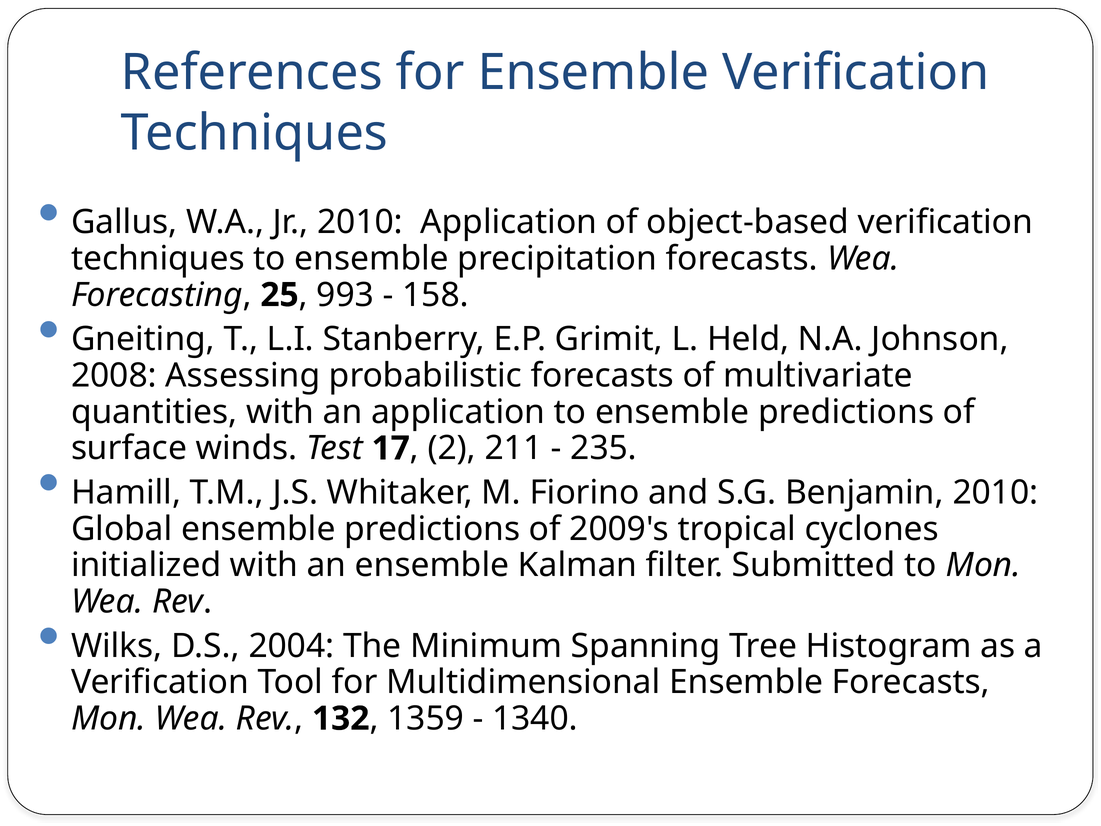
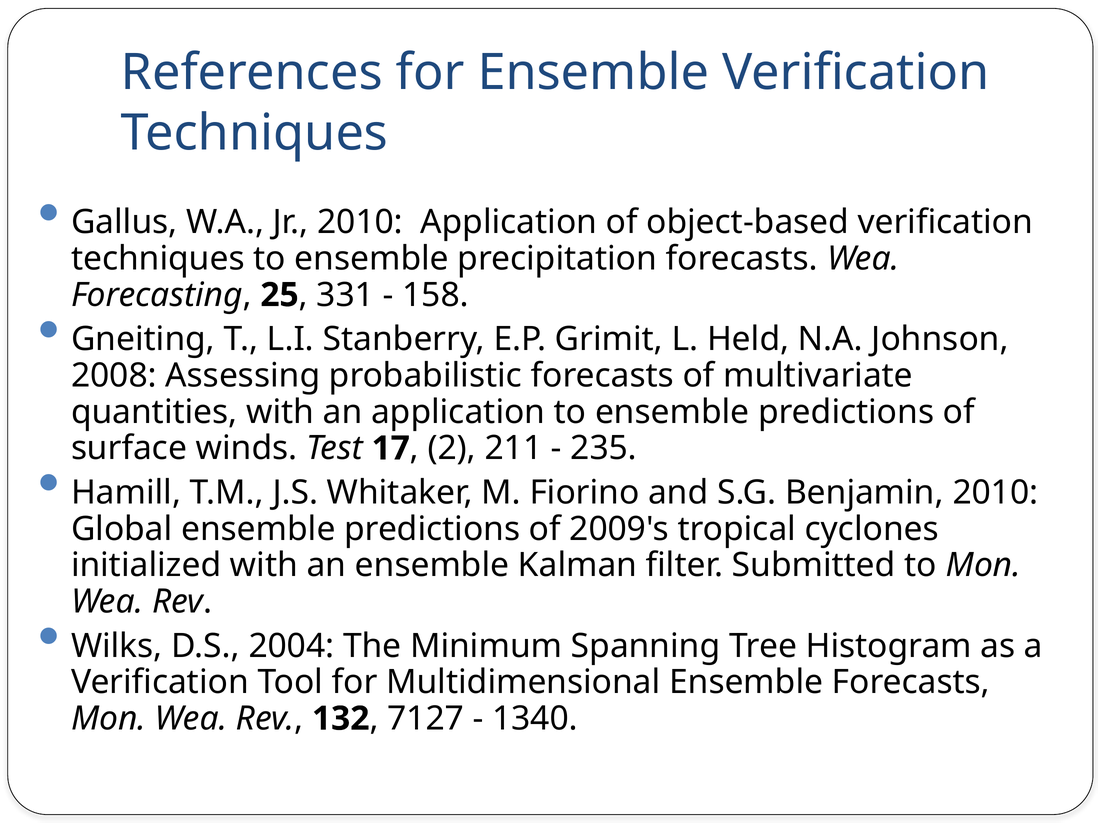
993: 993 -> 331 (345, 295)
1359: 1359 -> 7127 (426, 718)
